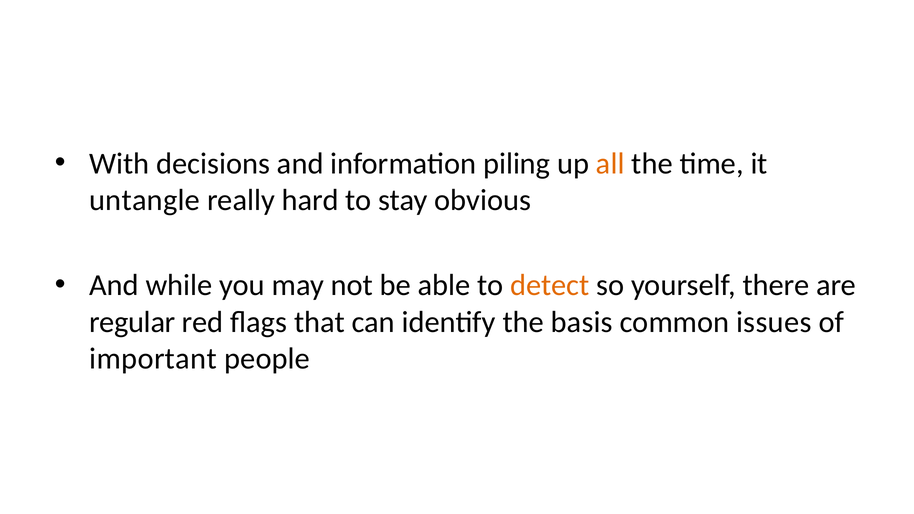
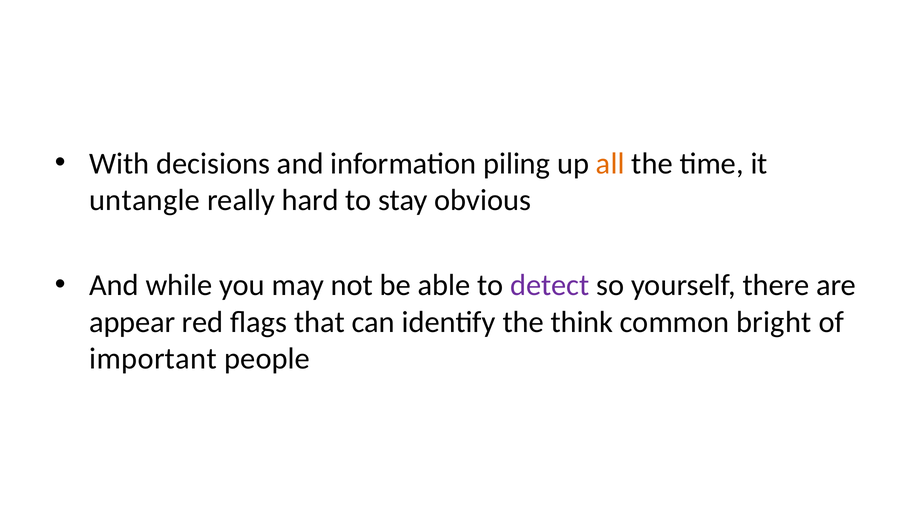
detect colour: orange -> purple (550, 285)
regular: regular -> appear (132, 322)
basis: basis -> think (582, 322)
issues: issues -> bright (774, 322)
